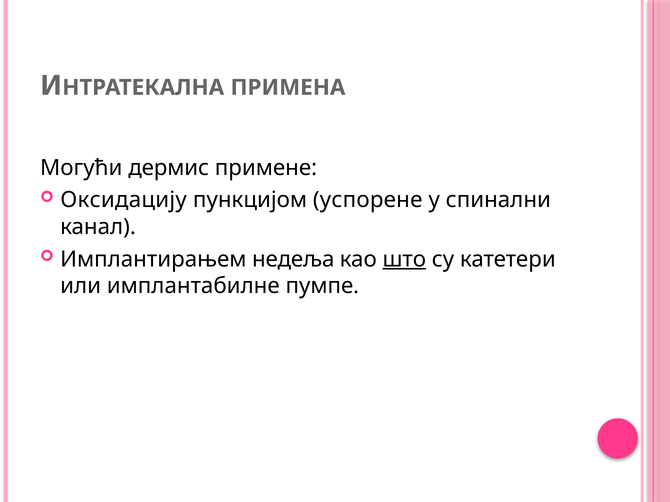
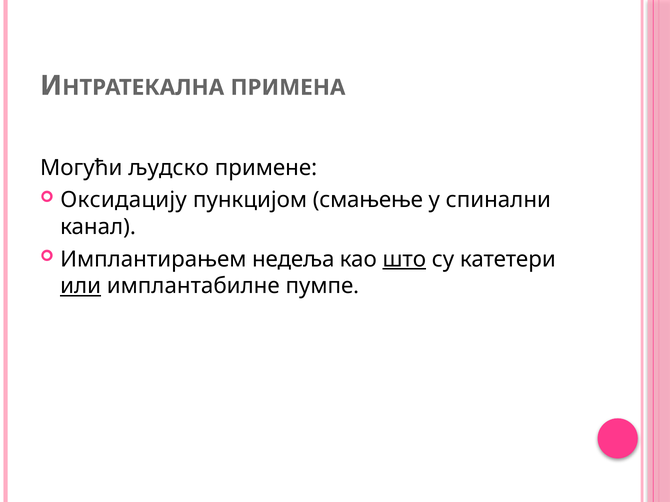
дермис: дермис -> људско (169, 168)
успорене: успорене -> смањење (368, 200)
или underline: none -> present (81, 286)
